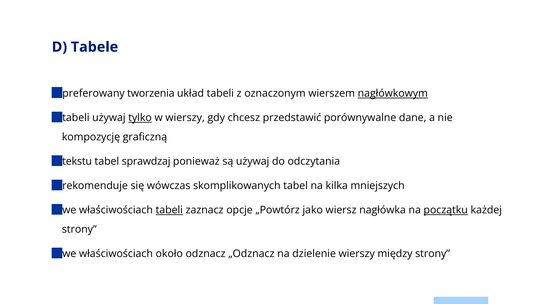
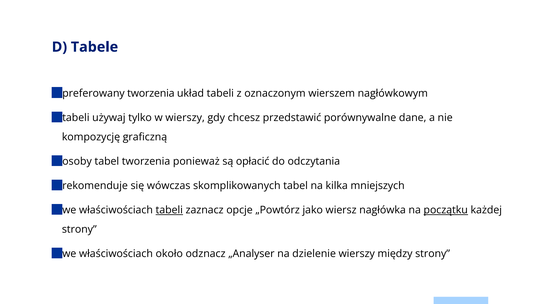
nagłówkowym underline: present -> none (393, 93)
tylko underline: present -> none (140, 118)
tekstu: tekstu -> osoby (77, 161)
tabel sprawdzaj: sprawdzaj -> tworzenia (146, 161)
są używaj: używaj -> opłacić (253, 161)
„Odznacz: „Odznacz -> „Analyser (251, 254)
